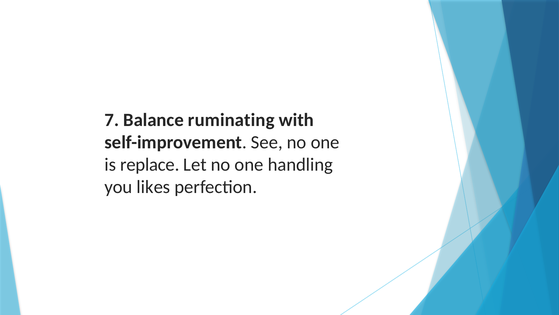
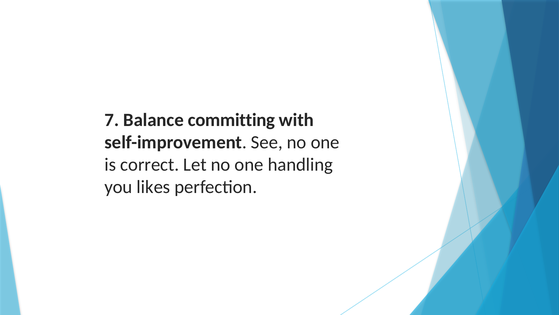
ruminating: ruminating -> committing (231, 120)
replace: replace -> correct (150, 164)
